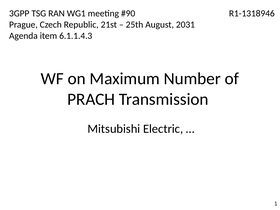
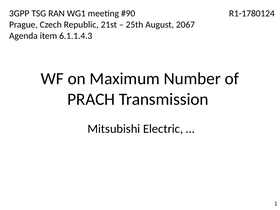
R1-1318946: R1-1318946 -> R1-1780124 (252, 13)
2031: 2031 -> 2067 (185, 25)
